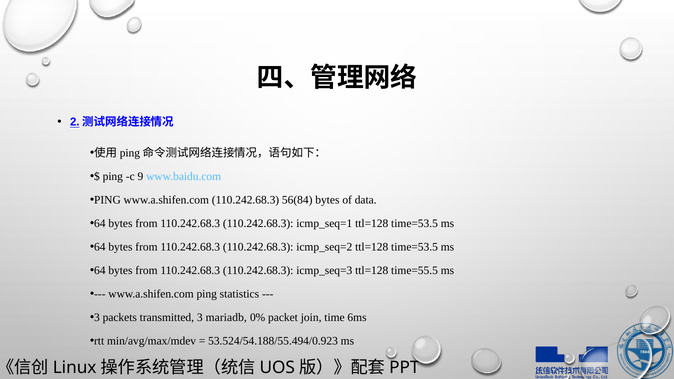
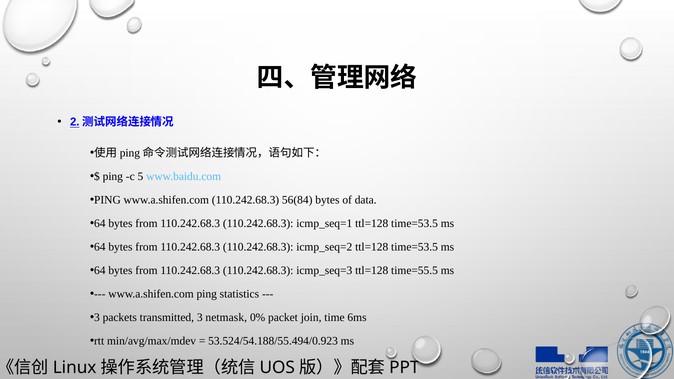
9: 9 -> 5 (140, 177)
mariadb: mariadb -> netmask (226, 318)
